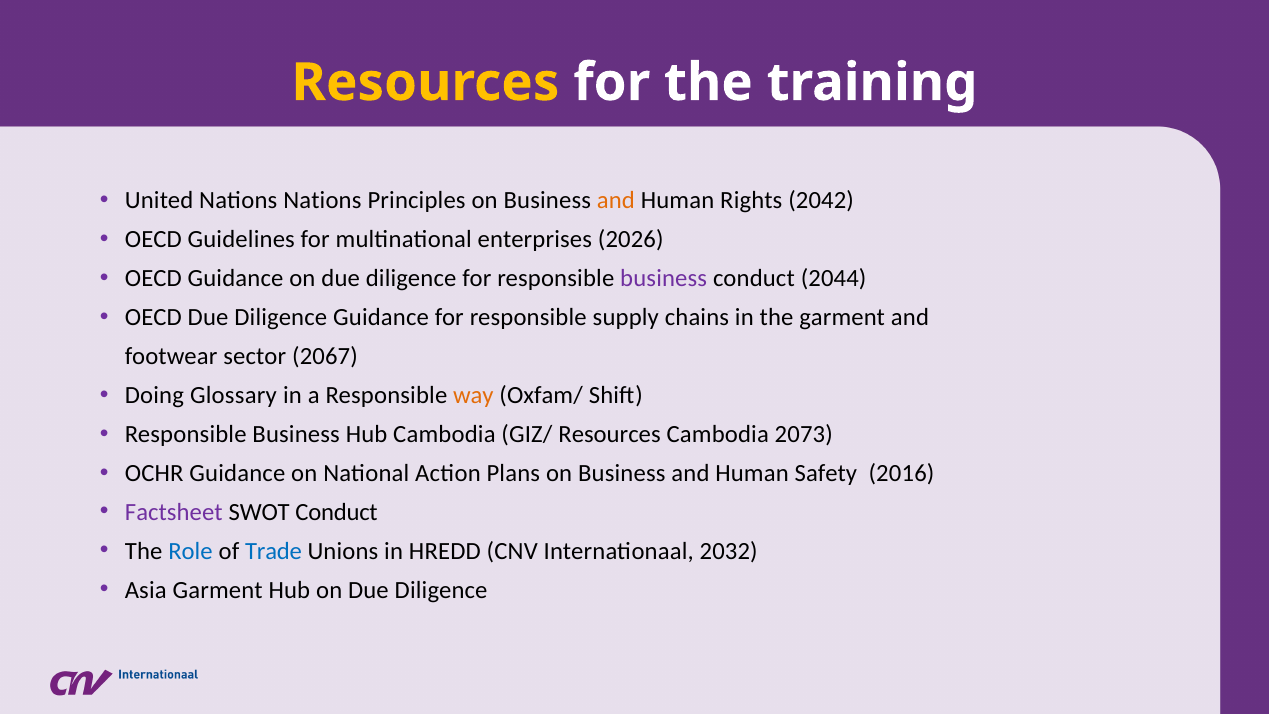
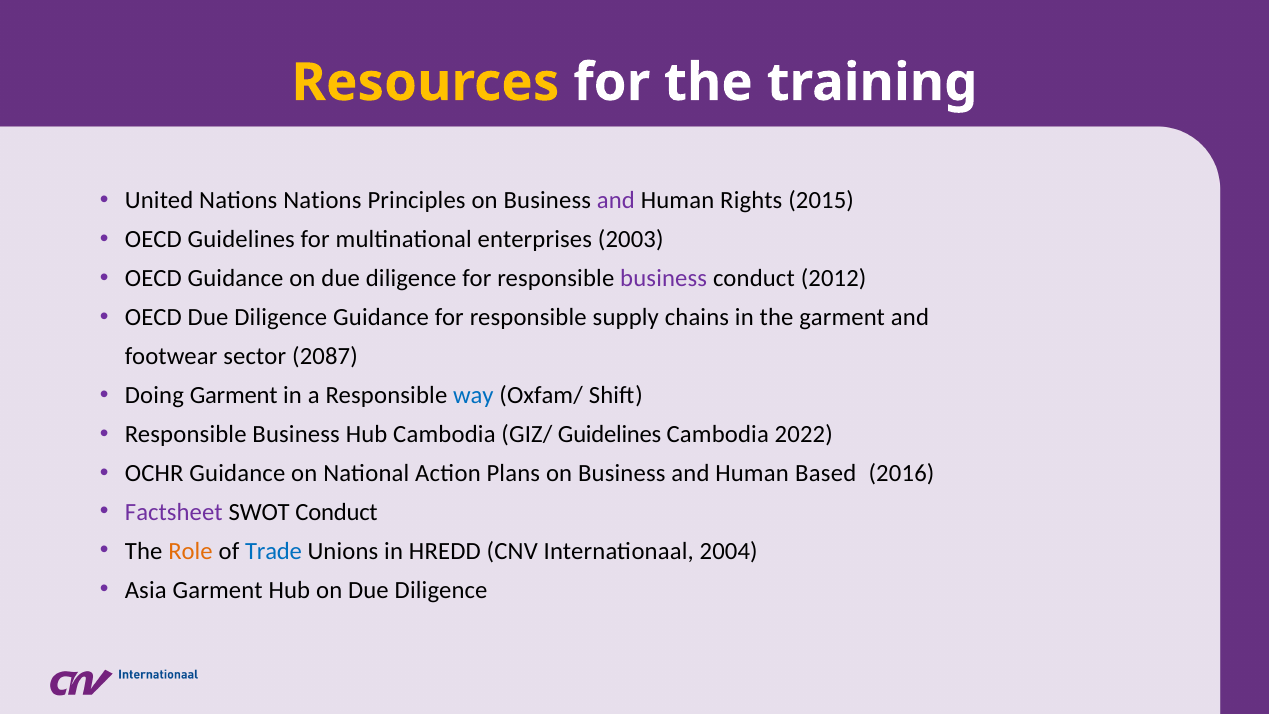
and colour: orange -> purple (616, 201)
2042: 2042 -> 2015 (821, 201)
2026: 2026 -> 2003 (631, 240)
2044: 2044 -> 2012 (834, 279)
2067: 2067 -> 2087 (325, 356)
Doing Glossary: Glossary -> Garment (234, 395)
way colour: orange -> blue (473, 395)
GIZ/ Resources: Resources -> Guidelines (610, 434)
2073: 2073 -> 2022 (804, 434)
Safety: Safety -> Based (826, 473)
Role colour: blue -> orange (190, 551)
2032: 2032 -> 2004 (729, 551)
